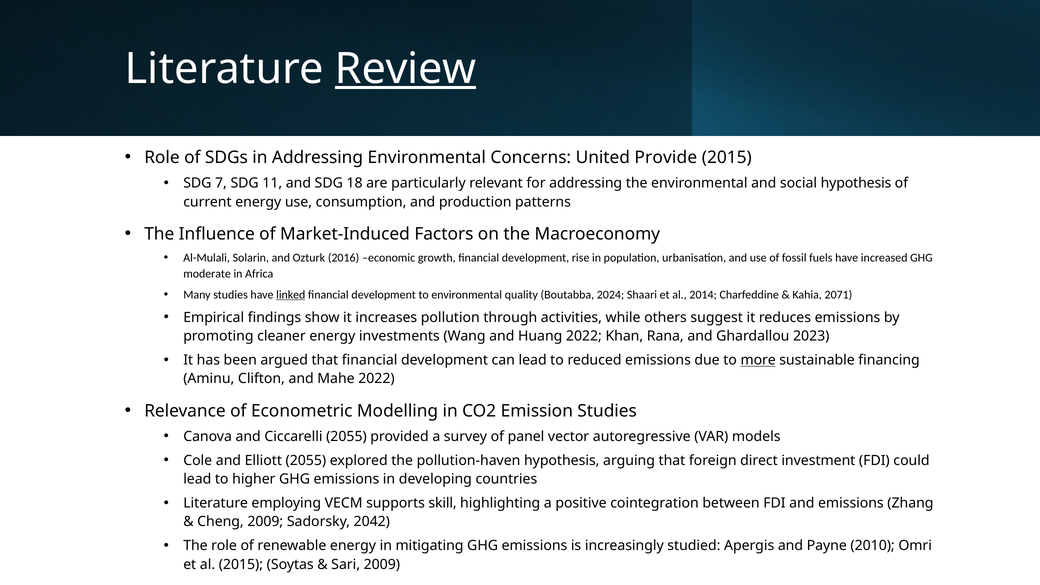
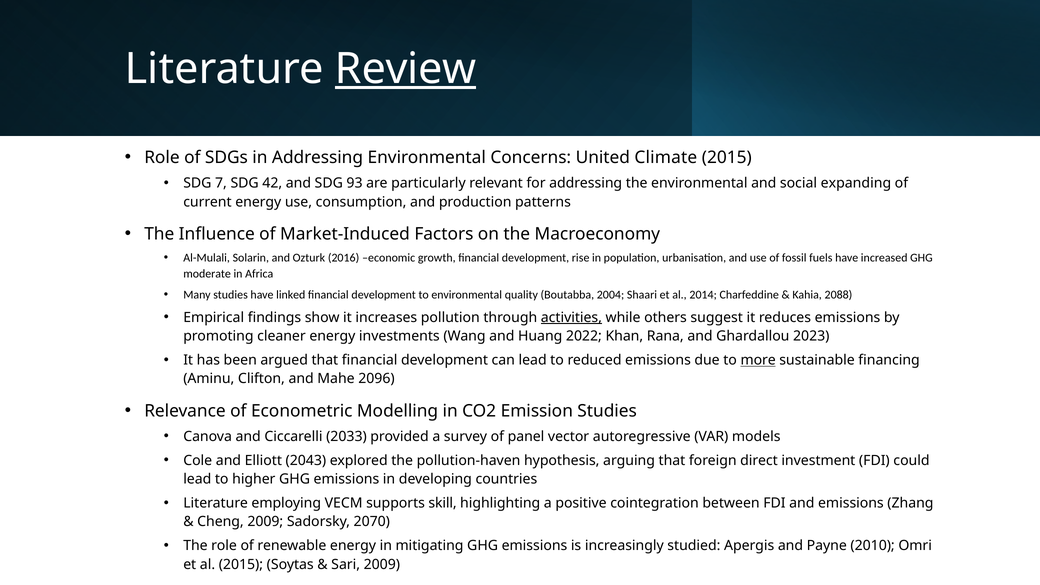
Provide: Provide -> Climate (666, 158)
11: 11 -> 42 (272, 183)
18: 18 -> 93 (355, 183)
social hypothesis: hypothesis -> expanding (856, 183)
linked underline: present -> none (291, 295)
2024: 2024 -> 2004 (611, 295)
2071: 2071 -> 2088 (838, 295)
activities underline: none -> present (571, 318)
Mahe 2022: 2022 -> 2096 (376, 379)
Ciccarelli 2055: 2055 -> 2033 (346, 437)
Elliott 2055: 2055 -> 2043 (306, 461)
2042: 2042 -> 2070 (372, 522)
